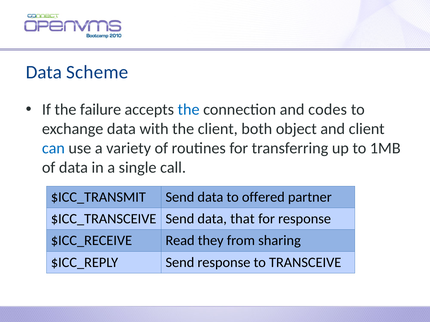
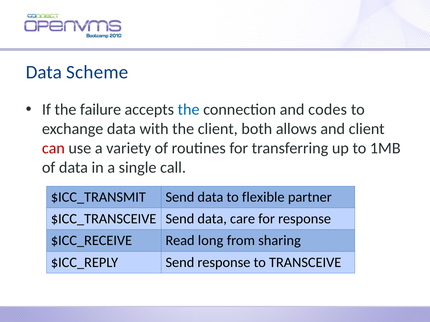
object: object -> allows (296, 129)
can colour: blue -> red (53, 148)
offered: offered -> flexible (263, 197)
that: that -> care (243, 219)
they: they -> long (211, 241)
